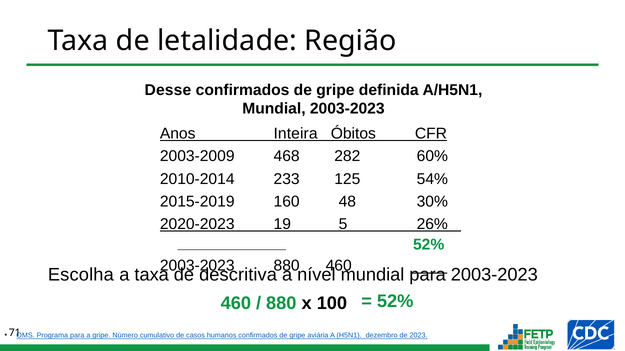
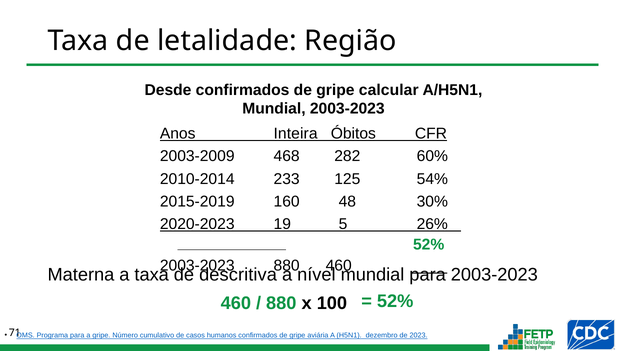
Desse: Desse -> Desde (168, 90)
definida: definida -> calcular (389, 90)
Escolha: Escolha -> Materna (81, 275)
